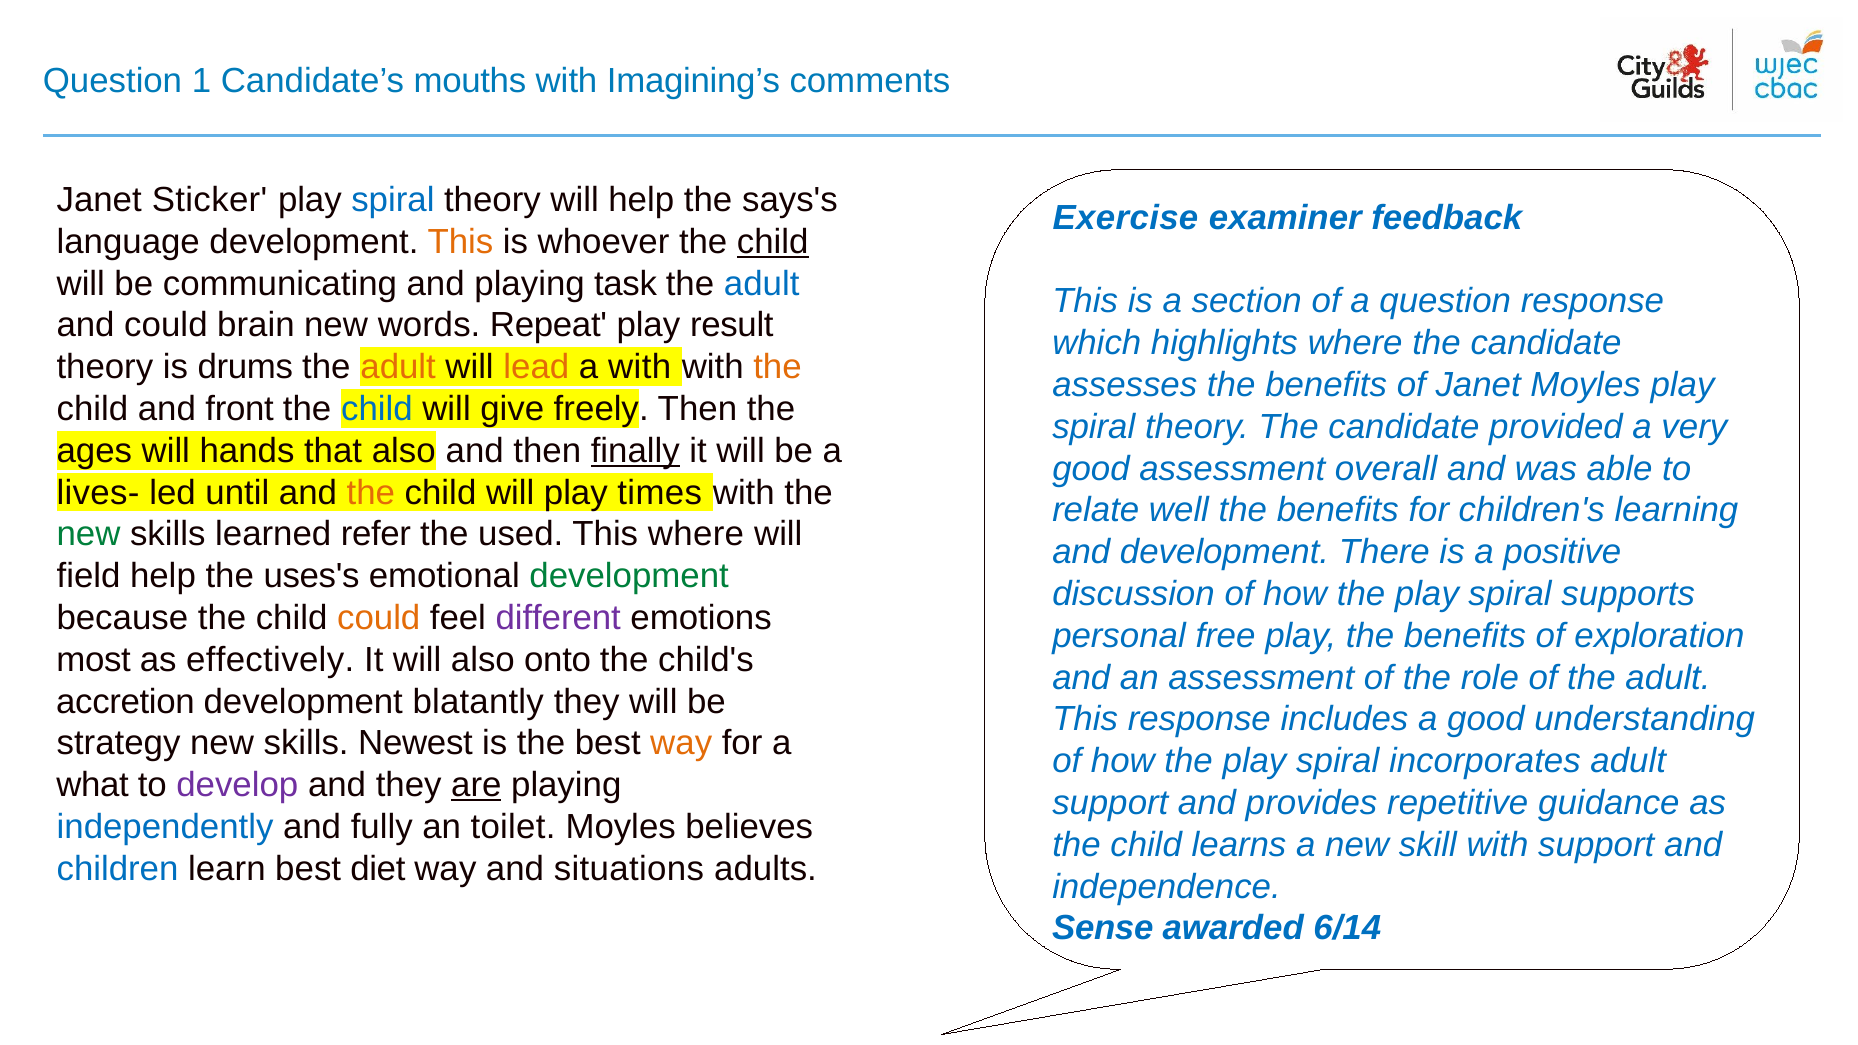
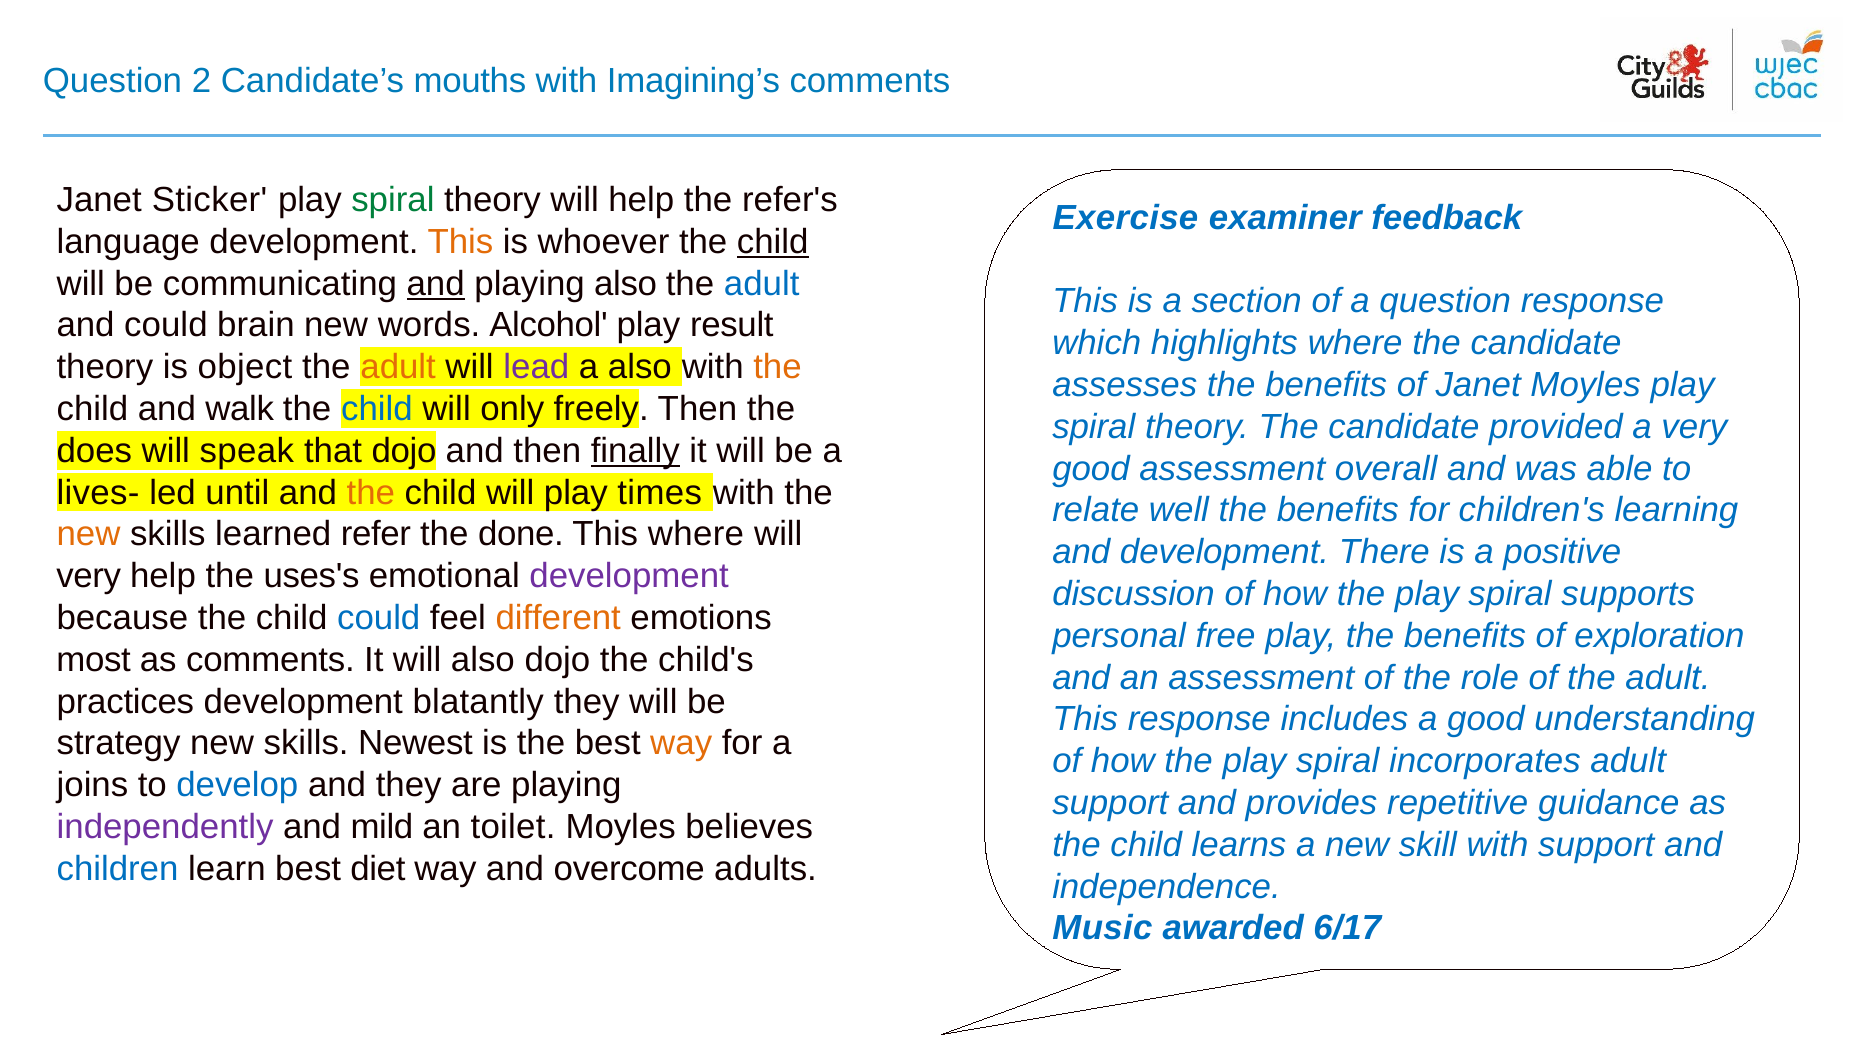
1: 1 -> 2 (202, 81)
spiral colour: blue -> green (393, 200)
says's: says's -> refer's (790, 200)
and underline: none -> present (436, 284)
playing task: task -> also (626, 284)
Repeat: Repeat -> Alcohol (548, 325)
drums: drums -> object (245, 367)
lead colour: orange -> purple (536, 367)
a with: with -> also (640, 367)
front: front -> walk (240, 409)
give: give -> only (512, 409)
ages: ages -> does (94, 451)
hands: hands -> speak (247, 451)
that also: also -> dojo (404, 451)
new colour: green -> orange (89, 534)
used: used -> done (521, 534)
field: field -> very (89, 576)
development colour: green -> purple (629, 576)
could colour: orange -> blue (379, 618)
different colour: purple -> orange (558, 618)
as effectively: effectively -> comments (270, 660)
also onto: onto -> dojo (557, 660)
accretion: accretion -> practices (125, 702)
what: what -> joins (92, 785)
develop colour: purple -> blue (237, 785)
are underline: present -> none (476, 785)
independently colour: blue -> purple (165, 827)
fully: fully -> mild (382, 827)
situations: situations -> overcome (629, 869)
Sense: Sense -> Music (1102, 929)
6/14: 6/14 -> 6/17 (1347, 929)
